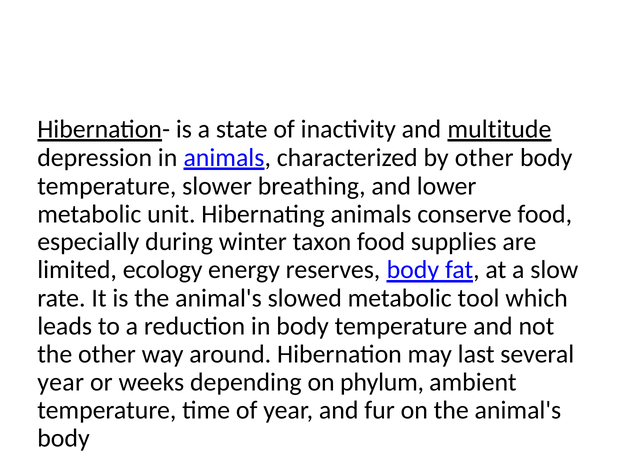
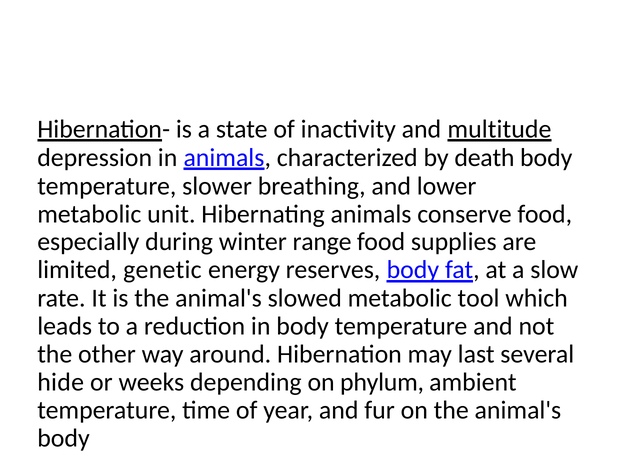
by other: other -> death (484, 158)
taxon: taxon -> range (322, 242)
ecology: ecology -> genetic (162, 270)
year: year -> hide (61, 382)
